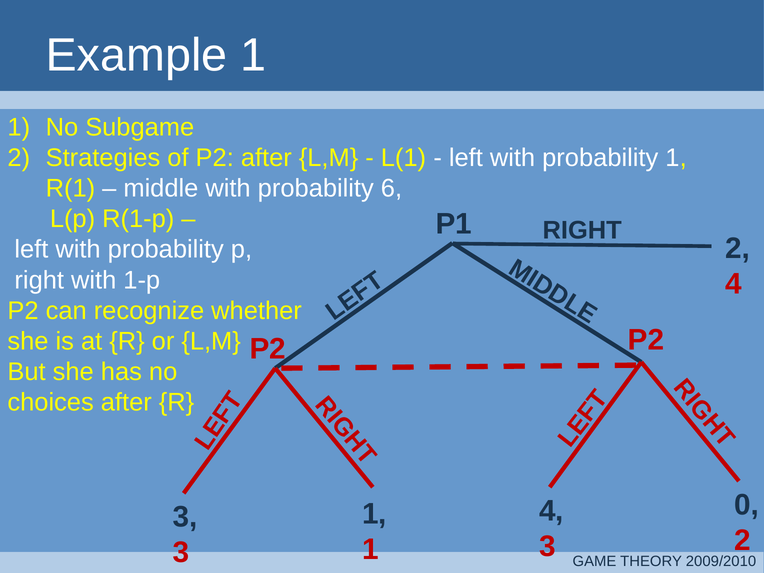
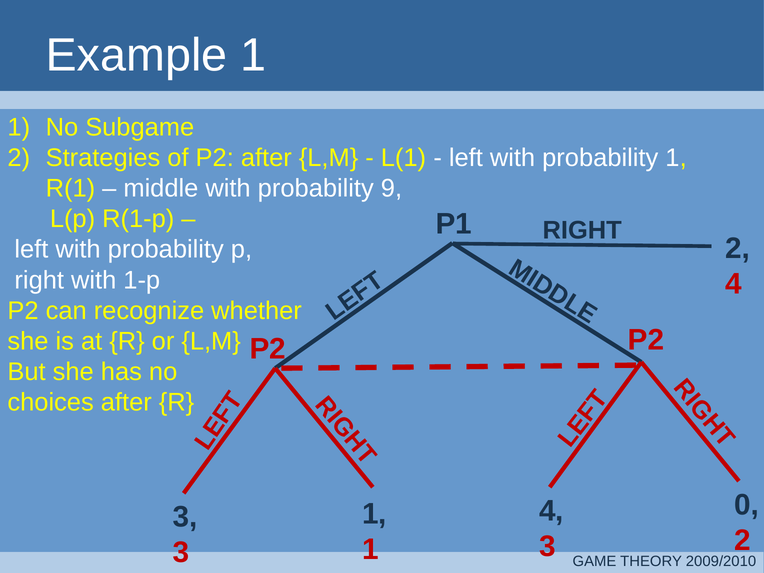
6: 6 -> 9 (391, 188)
